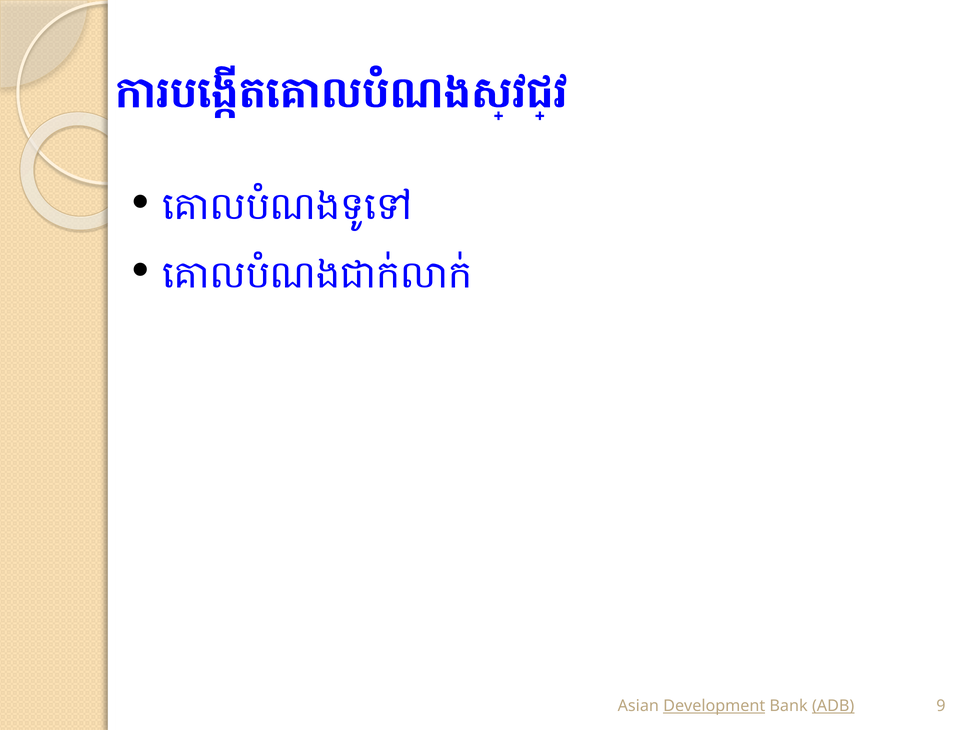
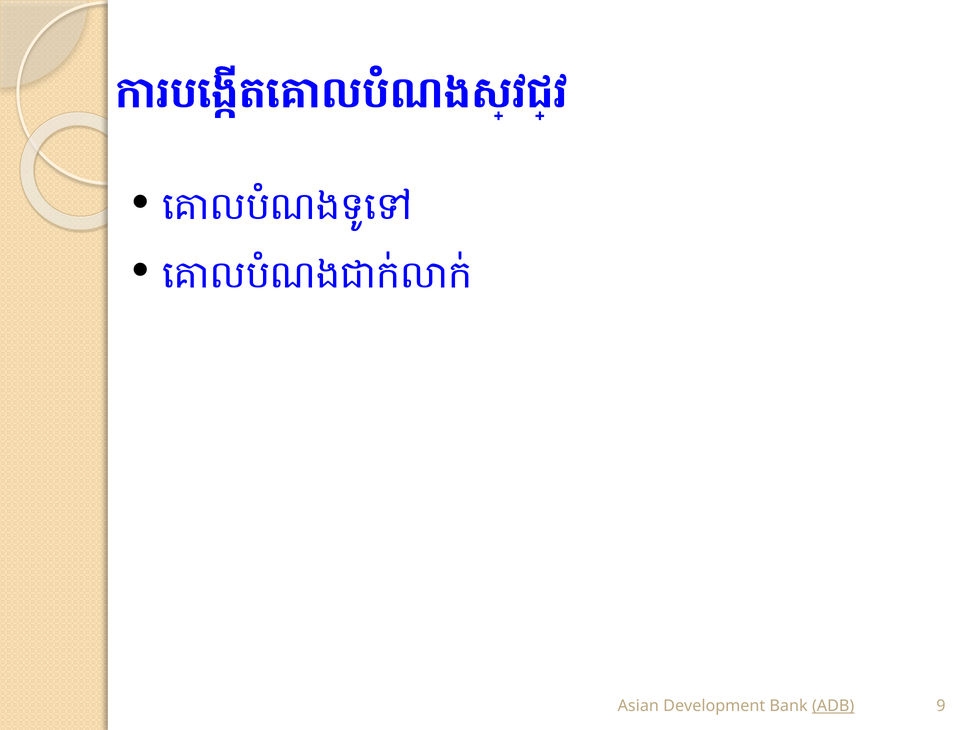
Development underline: present -> none (714, 706)
